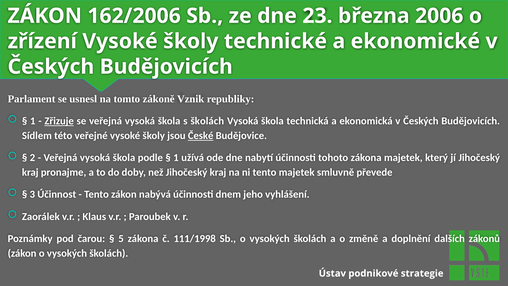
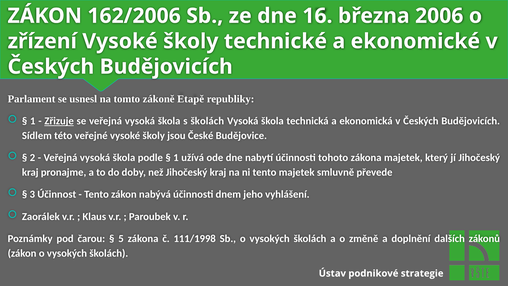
23: 23 -> 16 (317, 16)
Vznik: Vznik -> Etapě (191, 99)
České underline: present -> none (201, 136)
